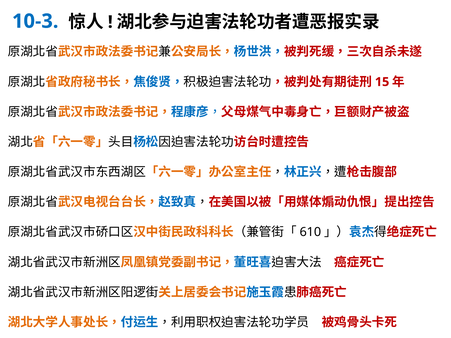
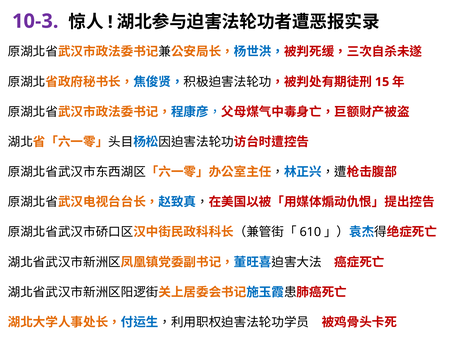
10-3 colour: blue -> purple (35, 21)
